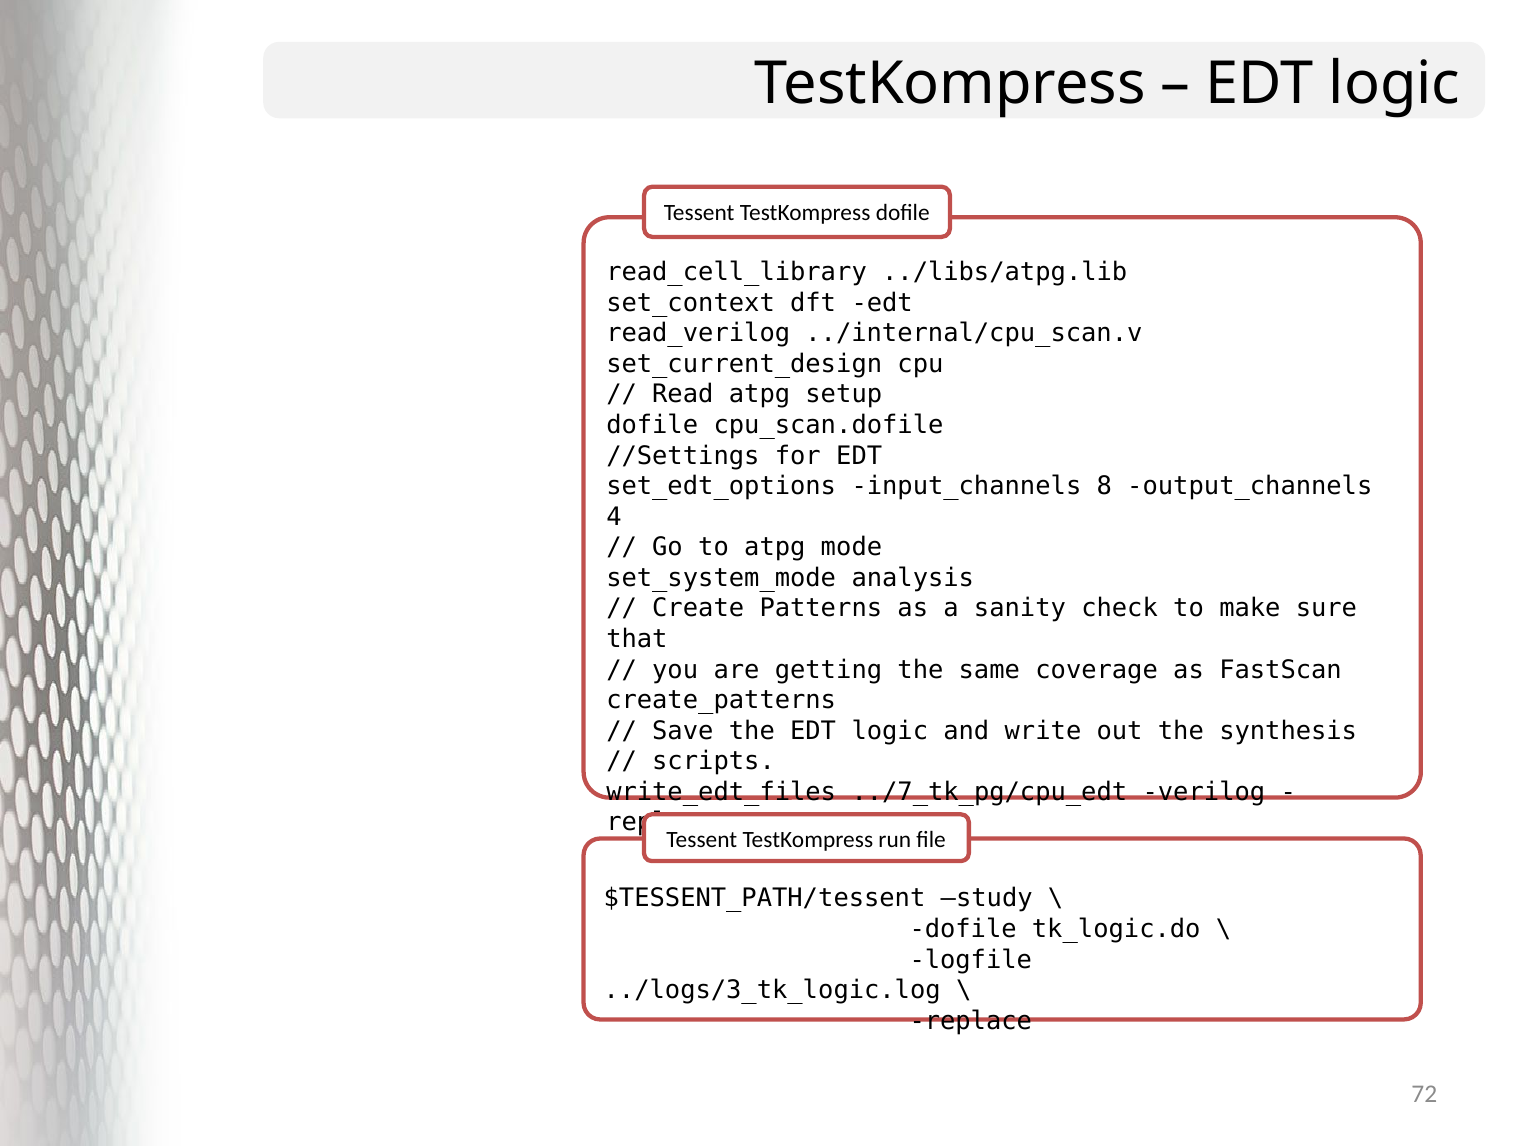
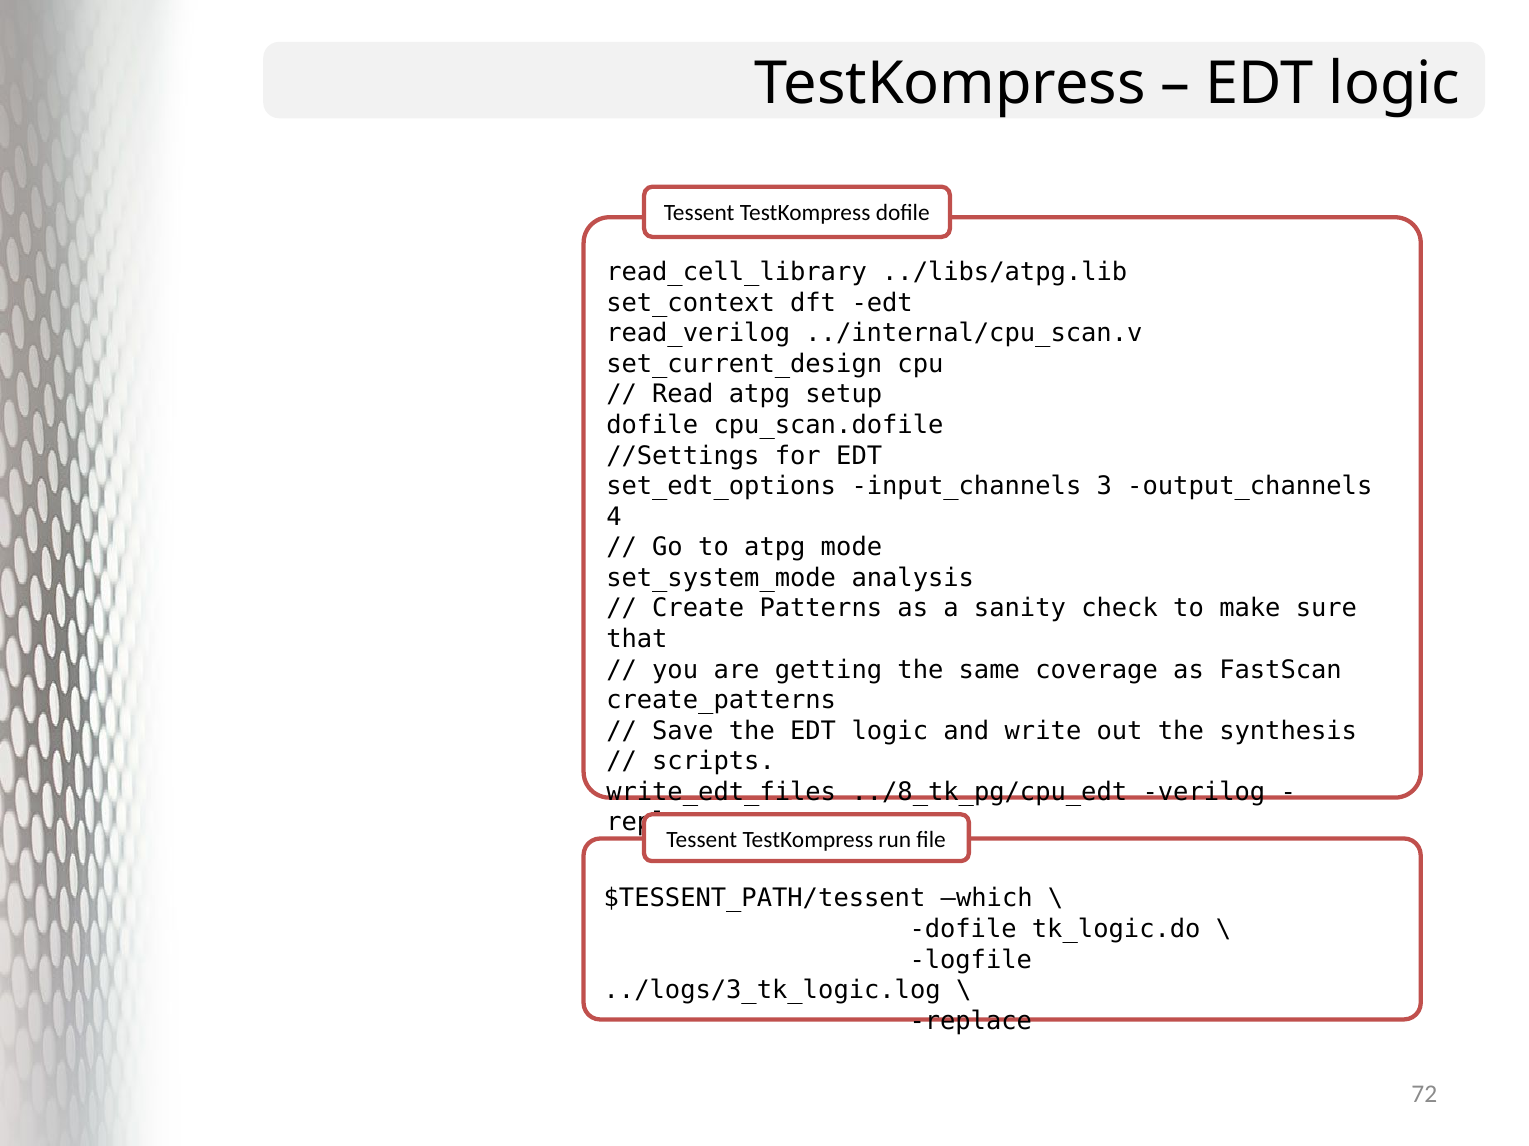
8: 8 -> 3 (1104, 487)
../7_tk_pg/cpu_edt: ../7_tk_pg/cpu_edt -> ../8_tk_pg/cpu_edt (989, 792)
study: study -> which (987, 899)
